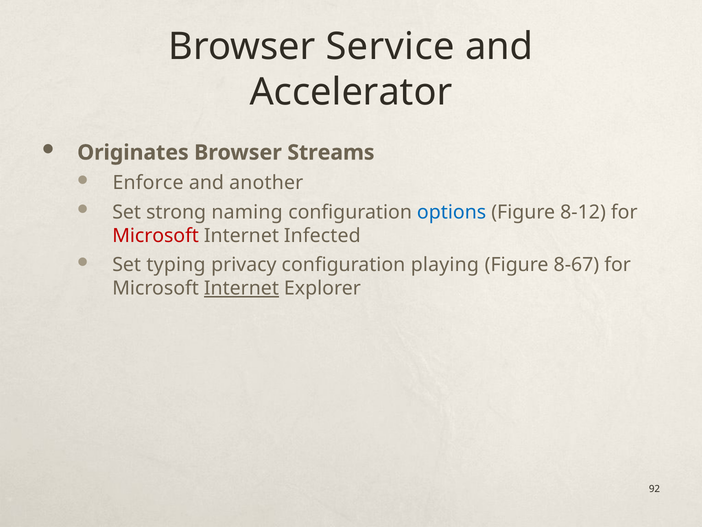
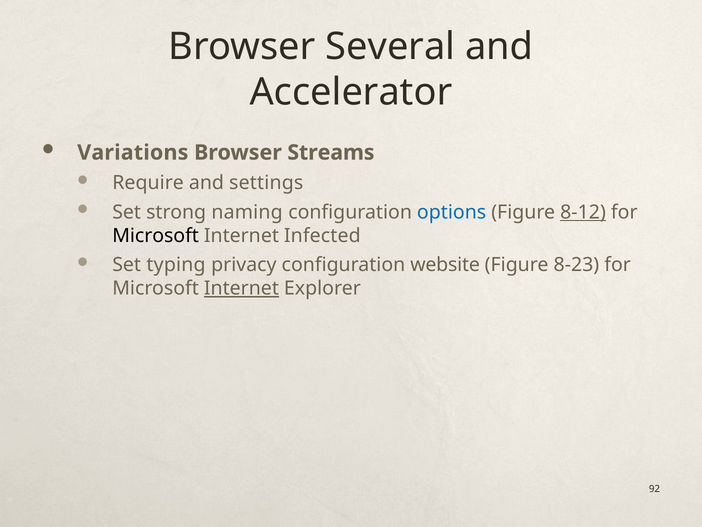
Service: Service -> Several (390, 47)
Originates: Originates -> Variations (133, 152)
Enforce: Enforce -> Require (148, 183)
another: another -> settings (266, 183)
8-12 underline: none -> present (583, 212)
Microsoft colour: red -> black (156, 235)
playing: playing -> website (445, 265)
8-67: 8-67 -> 8-23 (576, 265)
